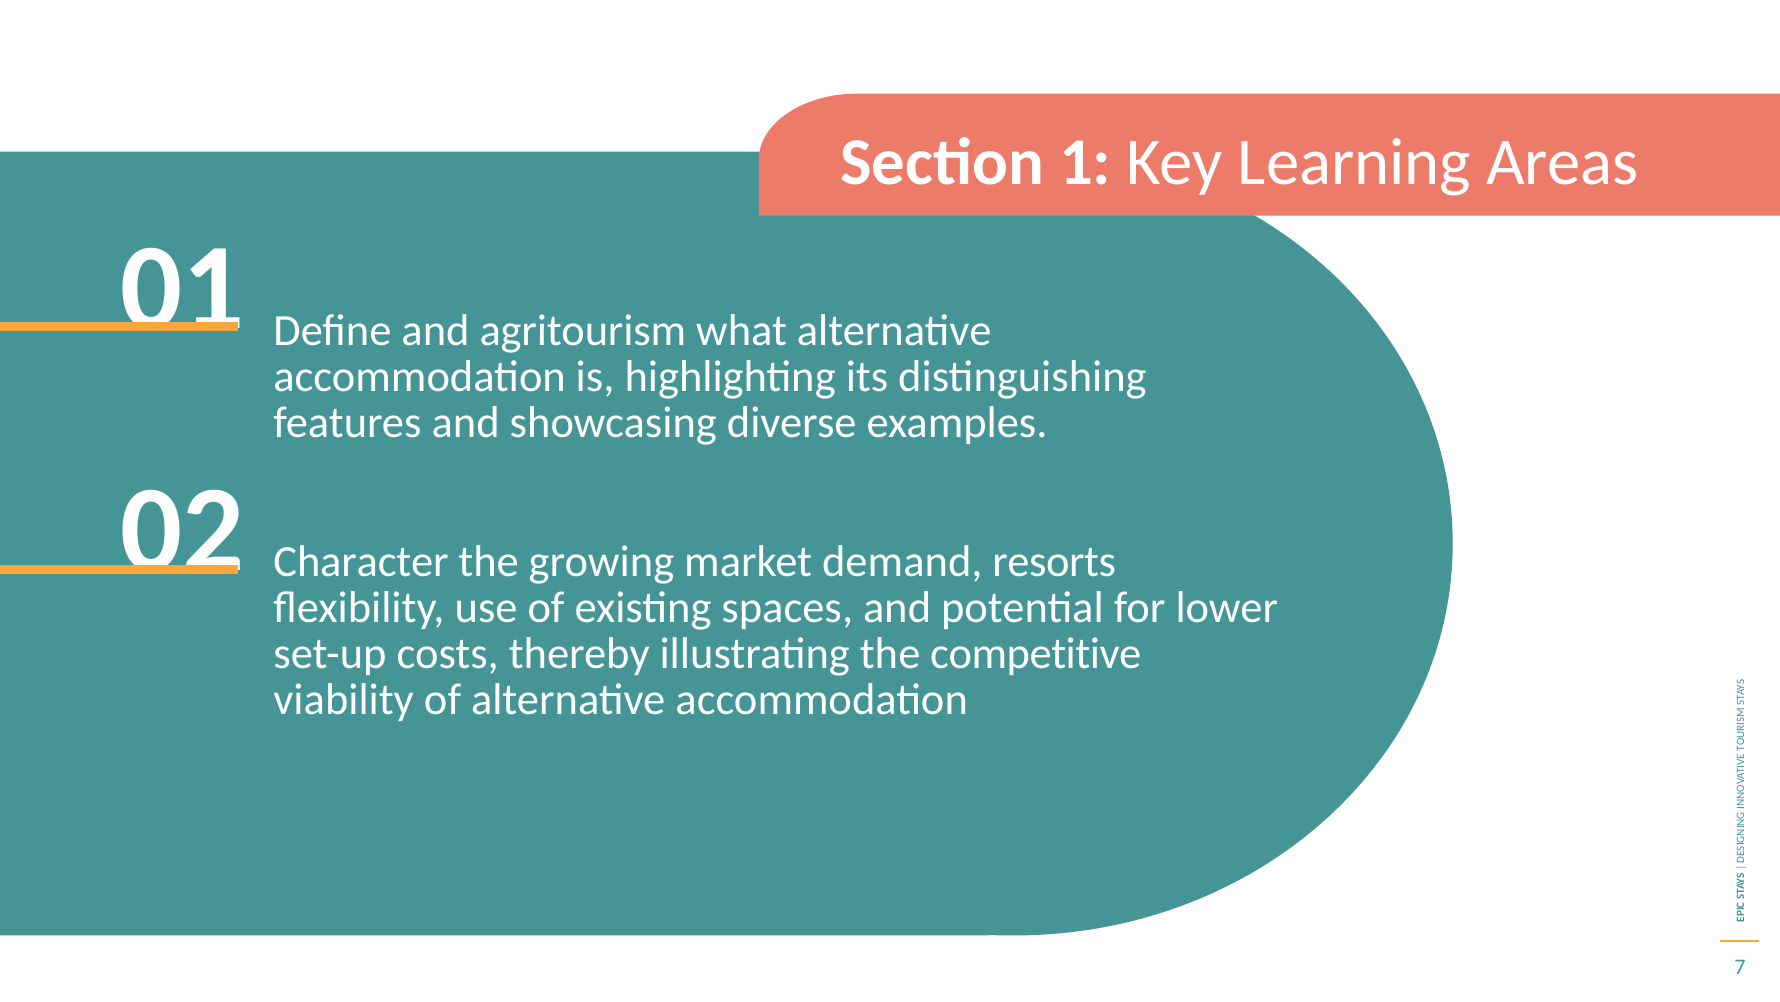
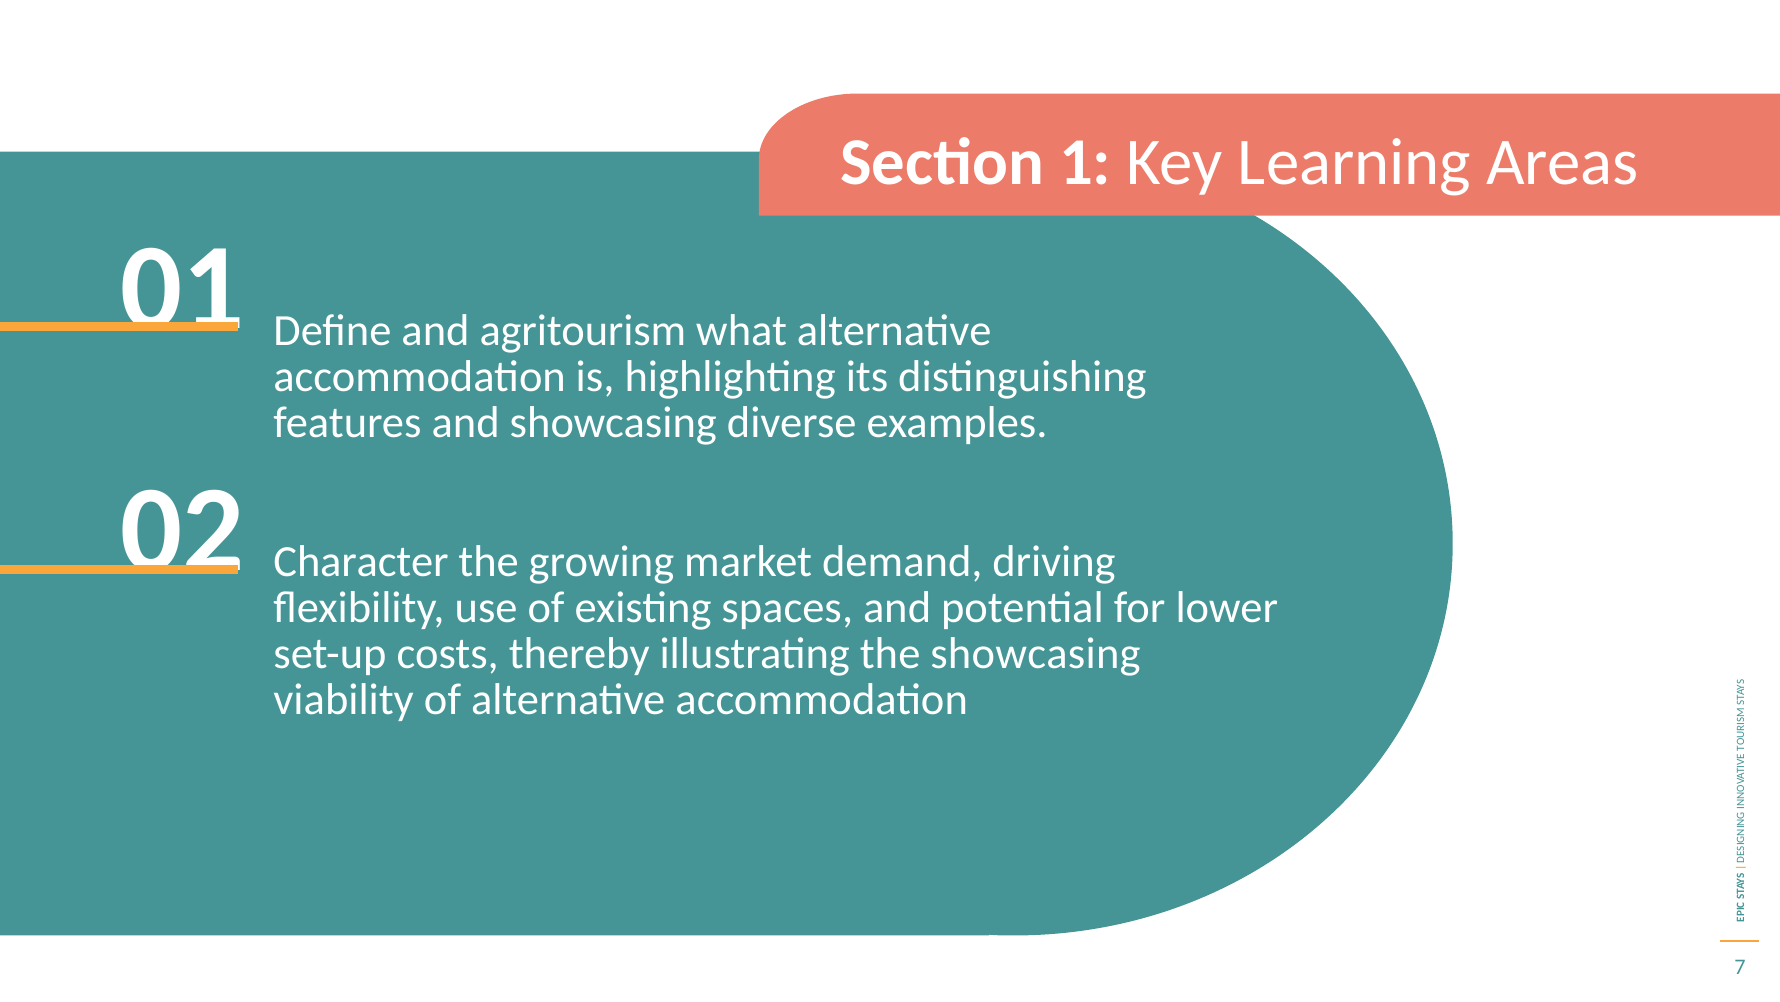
resorts: resorts -> driving (1054, 561)
the competitive: competitive -> showcasing (1035, 653)
